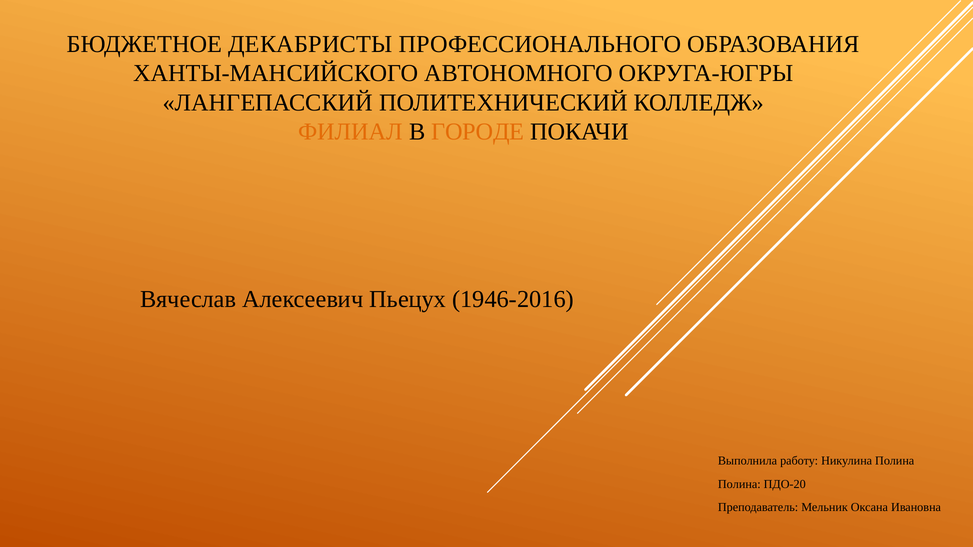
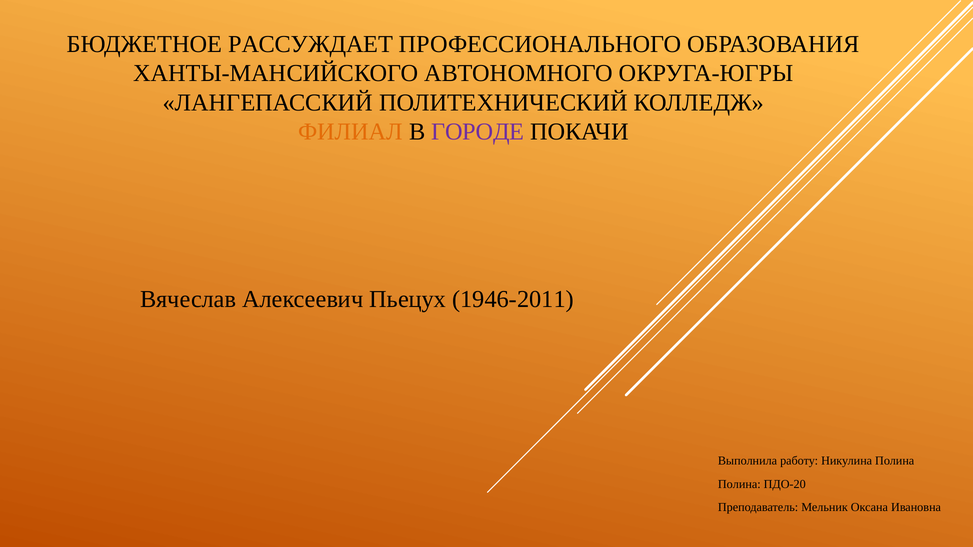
ДЕКАБРИСТЫ: ДЕКАБРИСТЫ -> РАССУЖДАЕТ (311, 44)
ГОРОДЕ colour: orange -> purple (478, 132)
1946-2016: 1946-2016 -> 1946-2011 (513, 299)
